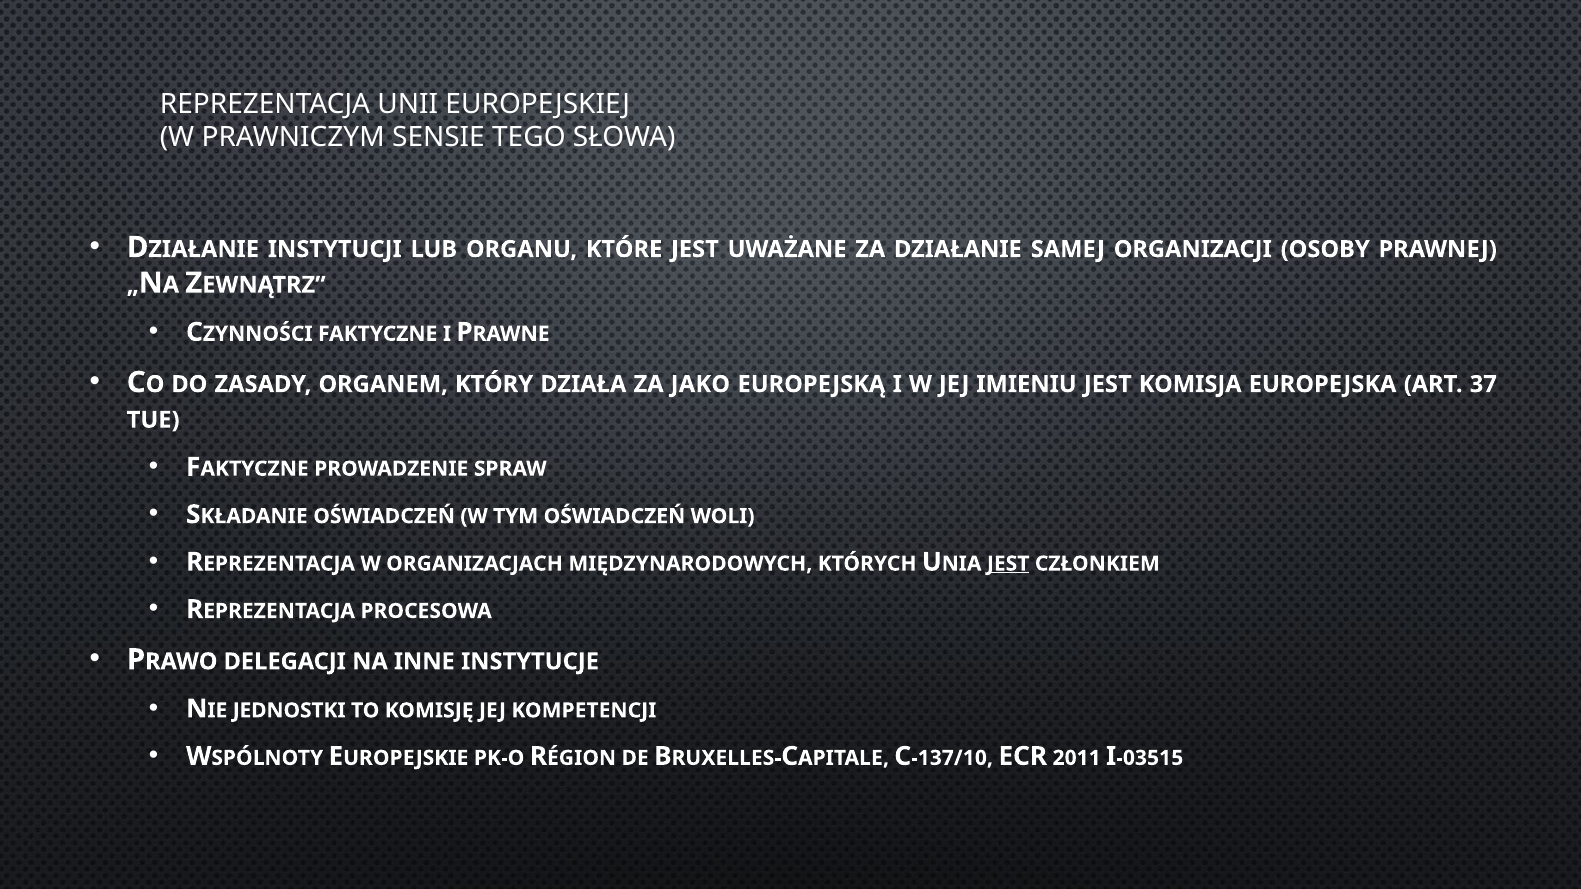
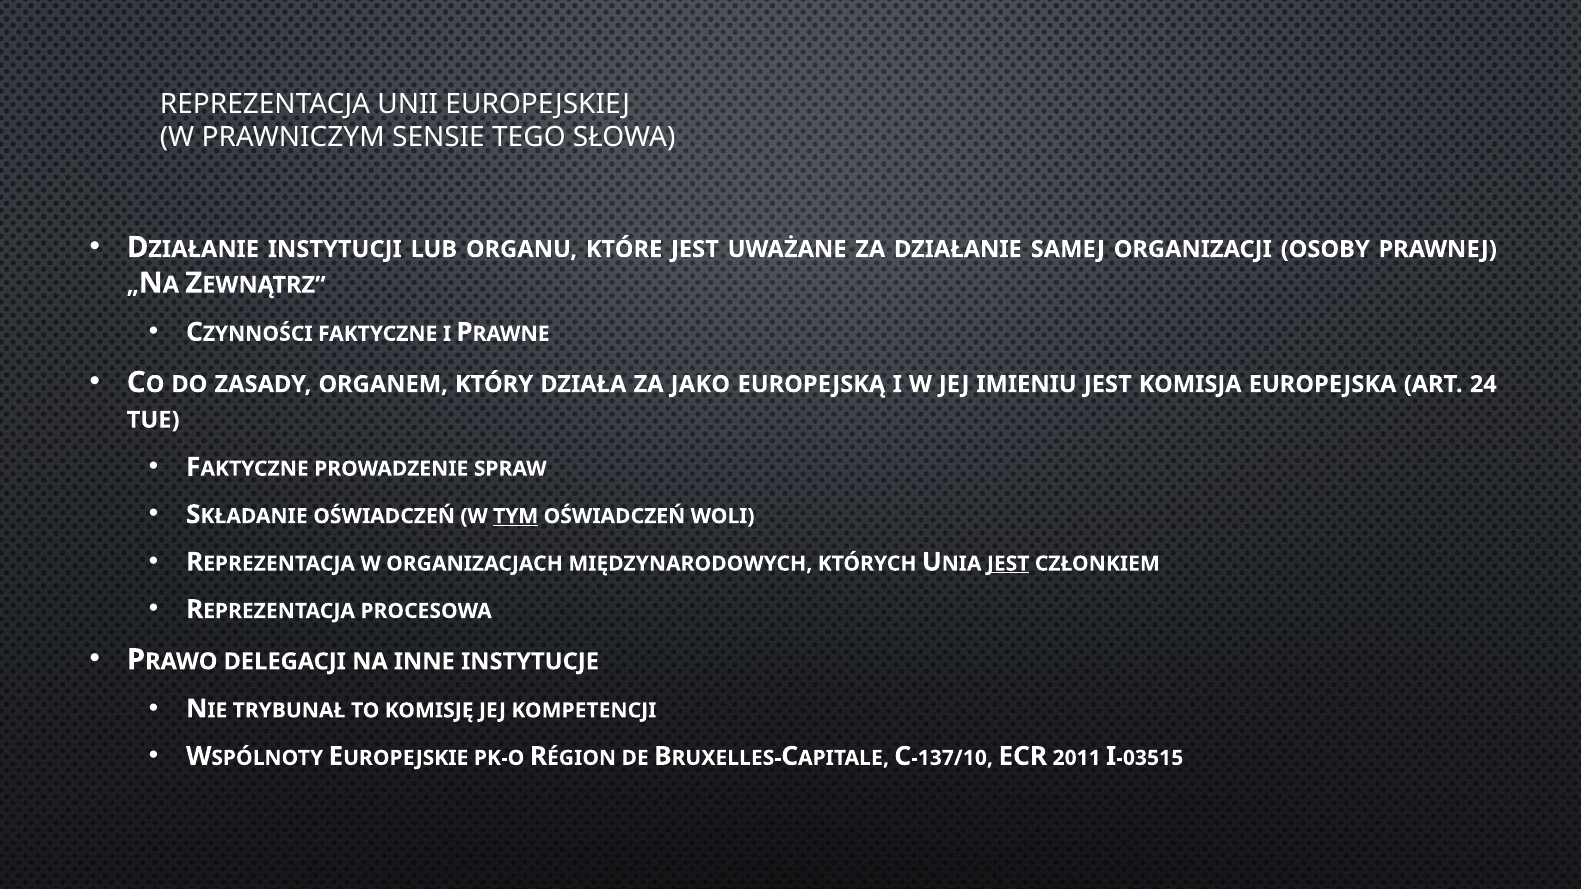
37: 37 -> 24 (1483, 384)
TYM underline: none -> present (516, 516)
JEDNOSTKI: JEDNOSTKI -> TRYBUNAŁ (289, 711)
